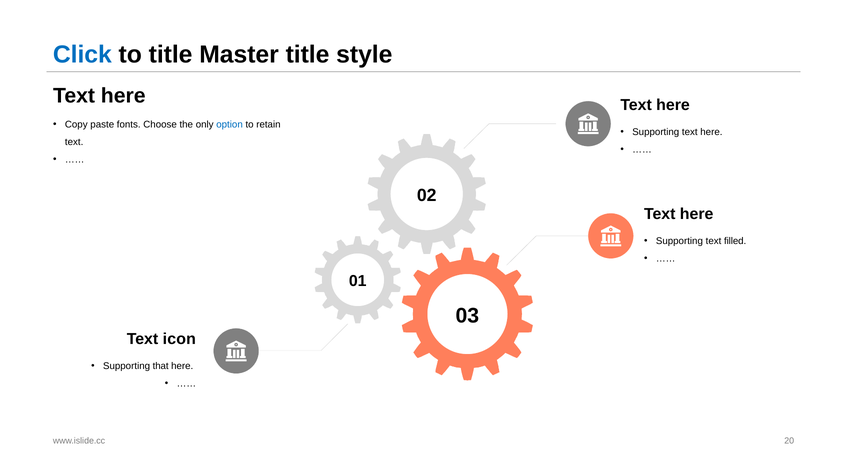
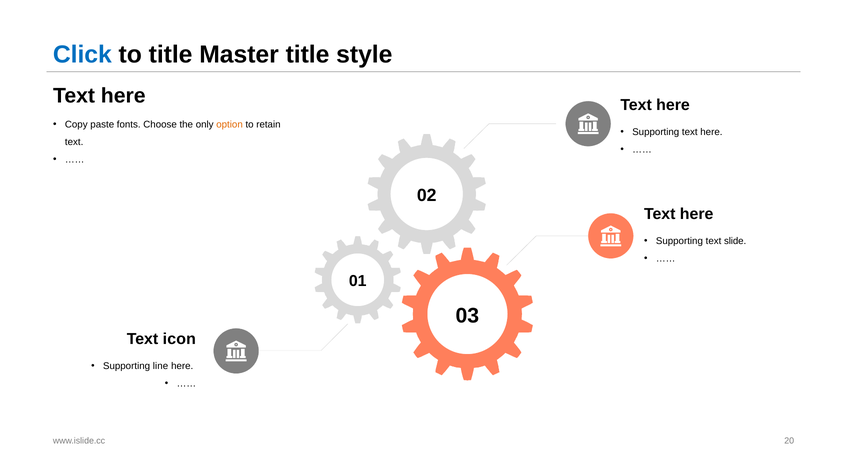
option colour: blue -> orange (230, 125)
filled: filled -> slide (735, 241)
that: that -> line (161, 366)
